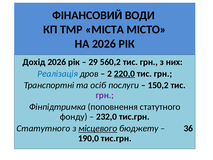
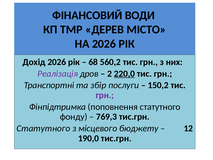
МІСТА: МІСТА -> ДЕРЕВ (105, 30)
29: 29 -> 68 (93, 62)
Реалізація colour: blue -> purple (58, 74)
осіб: осіб -> збір (98, 85)
232,0: 232,0 -> 769,3 (106, 117)
місцевого underline: present -> none (98, 128)
36: 36 -> 12 (188, 128)
